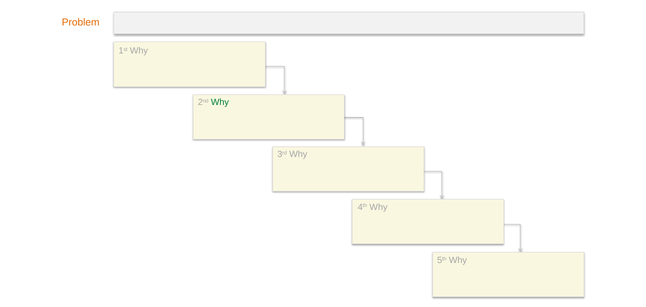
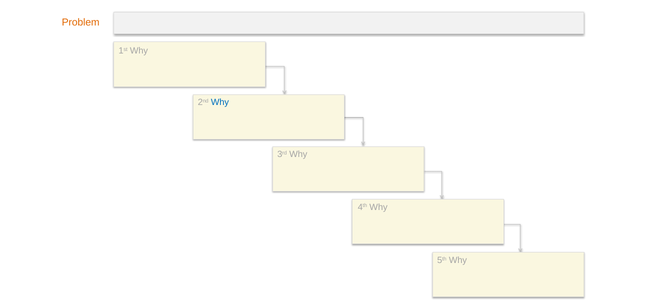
Why colour: green -> blue (220, 103)
